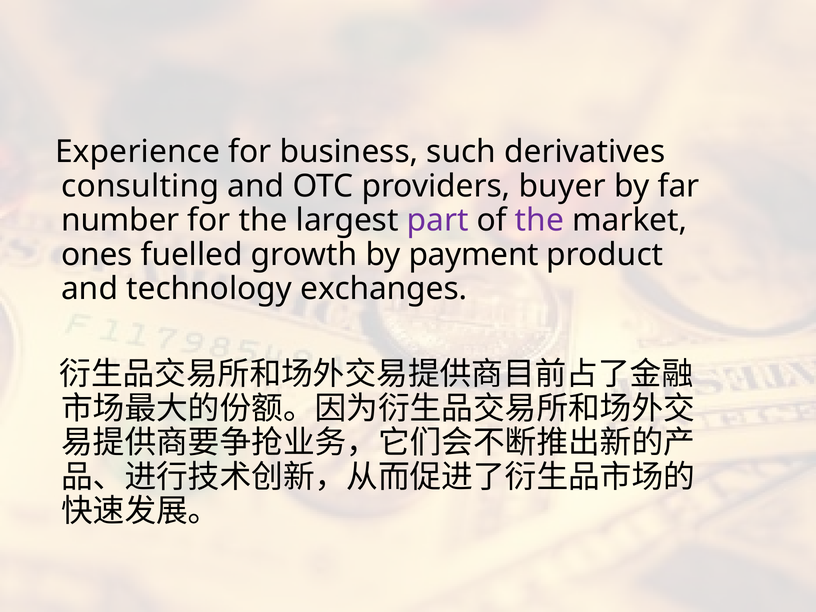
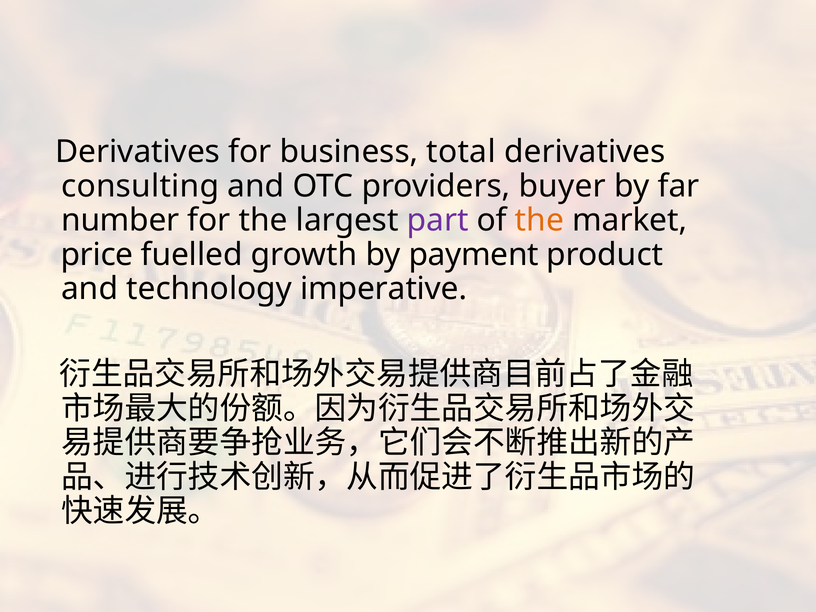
Experience: Experience -> Derivatives (138, 152)
such: such -> total (461, 152)
the colour: purple -> orange (539, 220)
ones: ones -> price (97, 255)
exchanges: exchanges -> imperative (384, 289)
